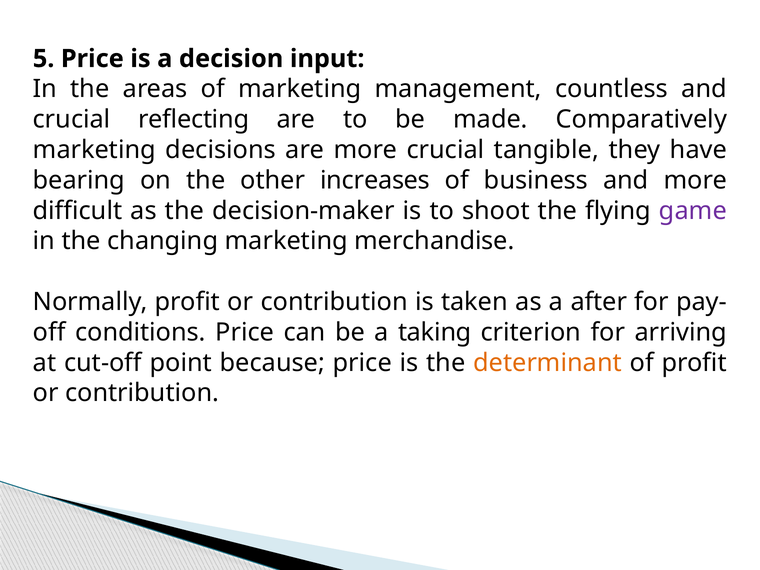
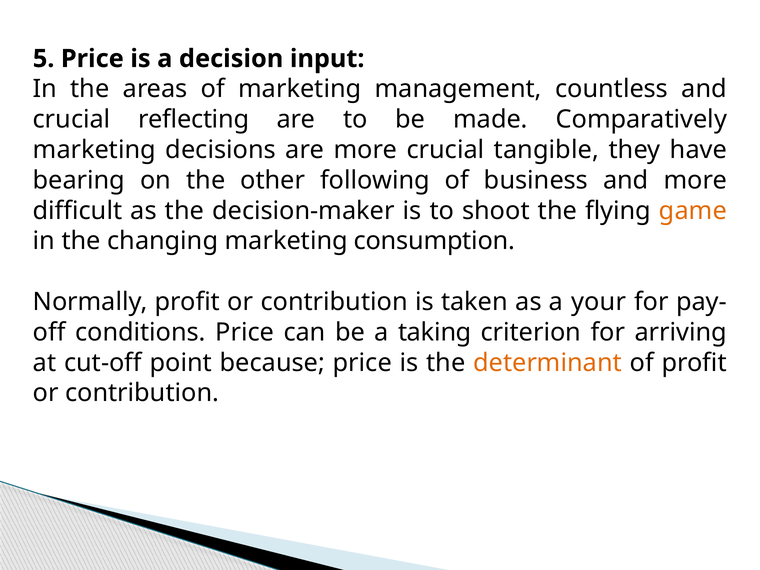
increases: increases -> following (375, 180)
game colour: purple -> orange (693, 211)
merchandise: merchandise -> consumption (434, 241)
after: after -> your (599, 302)
